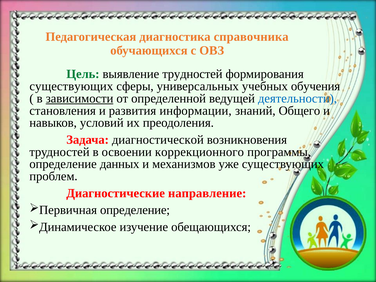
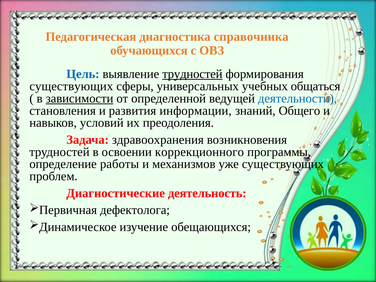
Цель colour: green -> blue (83, 74)
трудностей underline: none -> present (192, 74)
обучения: обучения -> общаться (316, 86)
диагностической: диагностической -> здравоохранения (158, 140)
данных: данных -> работы (119, 164)
направление: направление -> деятельность (207, 193)
определение: определение -> дефектолога (135, 210)
